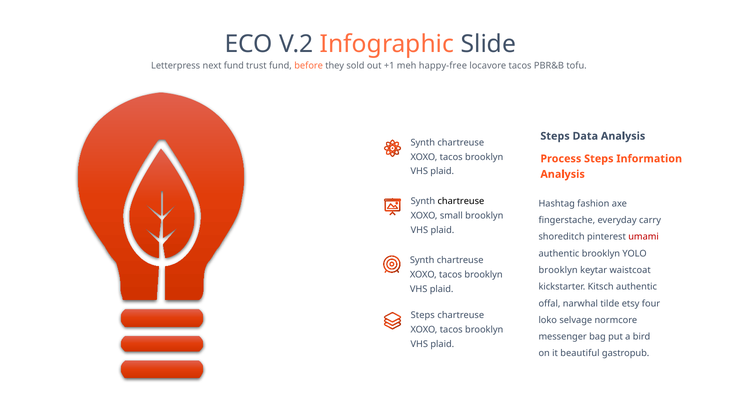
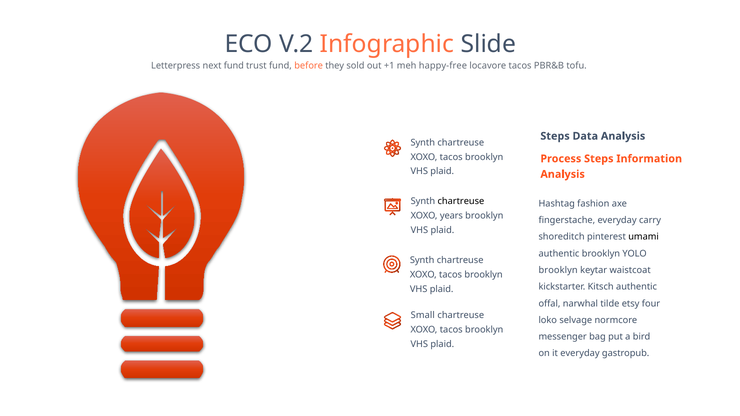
small: small -> years (451, 216)
umami colour: red -> black (644, 237)
Steps: Steps -> Small (423, 315)
it beautiful: beautiful -> everyday (580, 354)
